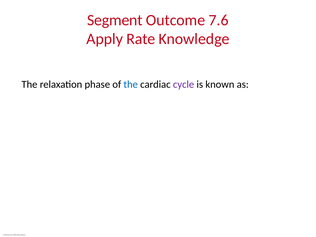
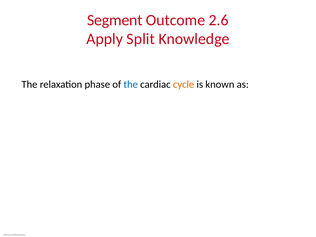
7.6: 7.6 -> 2.6 (219, 20)
Rate: Rate -> Split (141, 39)
cycle colour: purple -> orange (184, 84)
